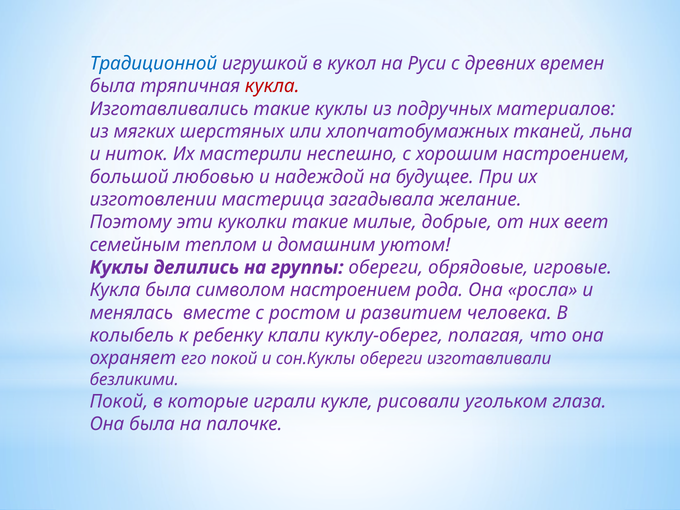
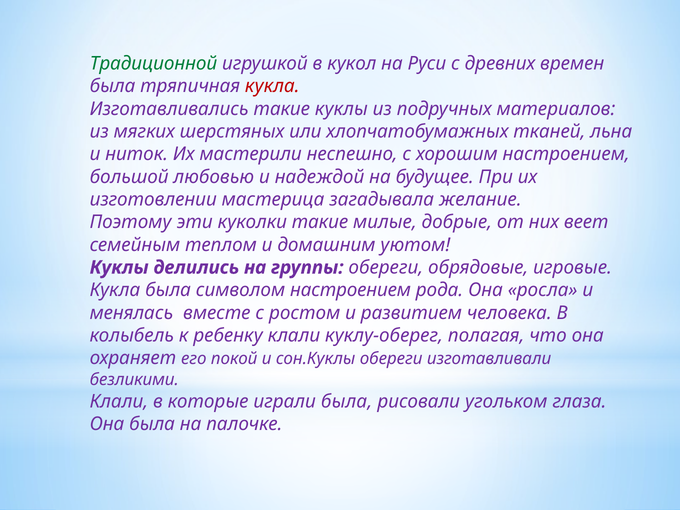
Традиционной colour: blue -> green (153, 63)
Покой: Покой -> Клали (119, 401)
играли кукле: кукле -> была (347, 401)
